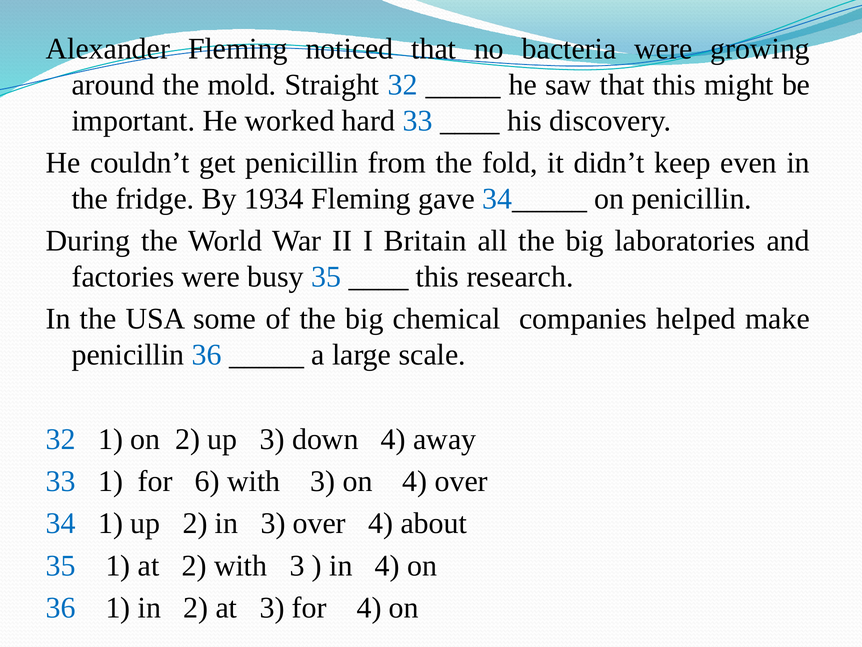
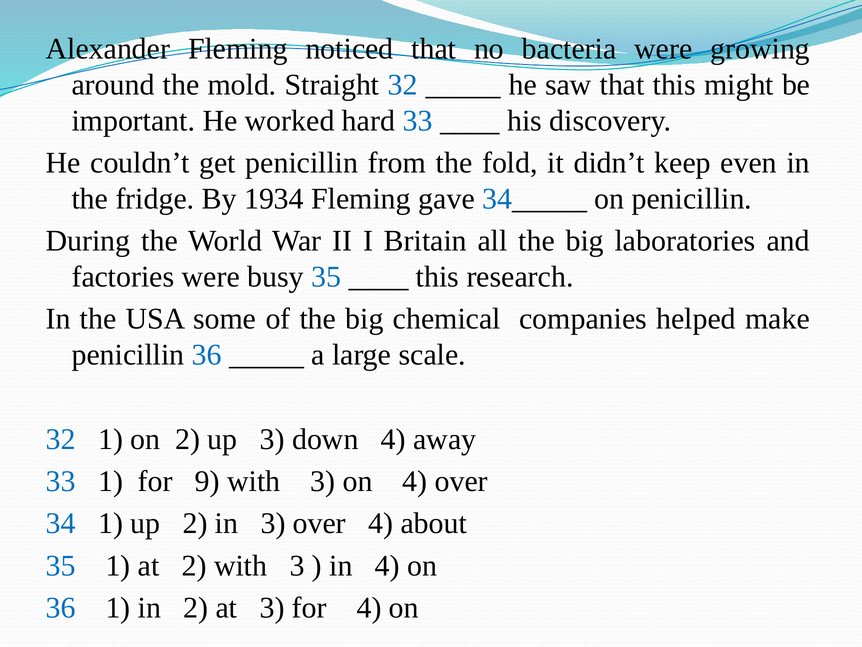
6: 6 -> 9 (207, 481)
